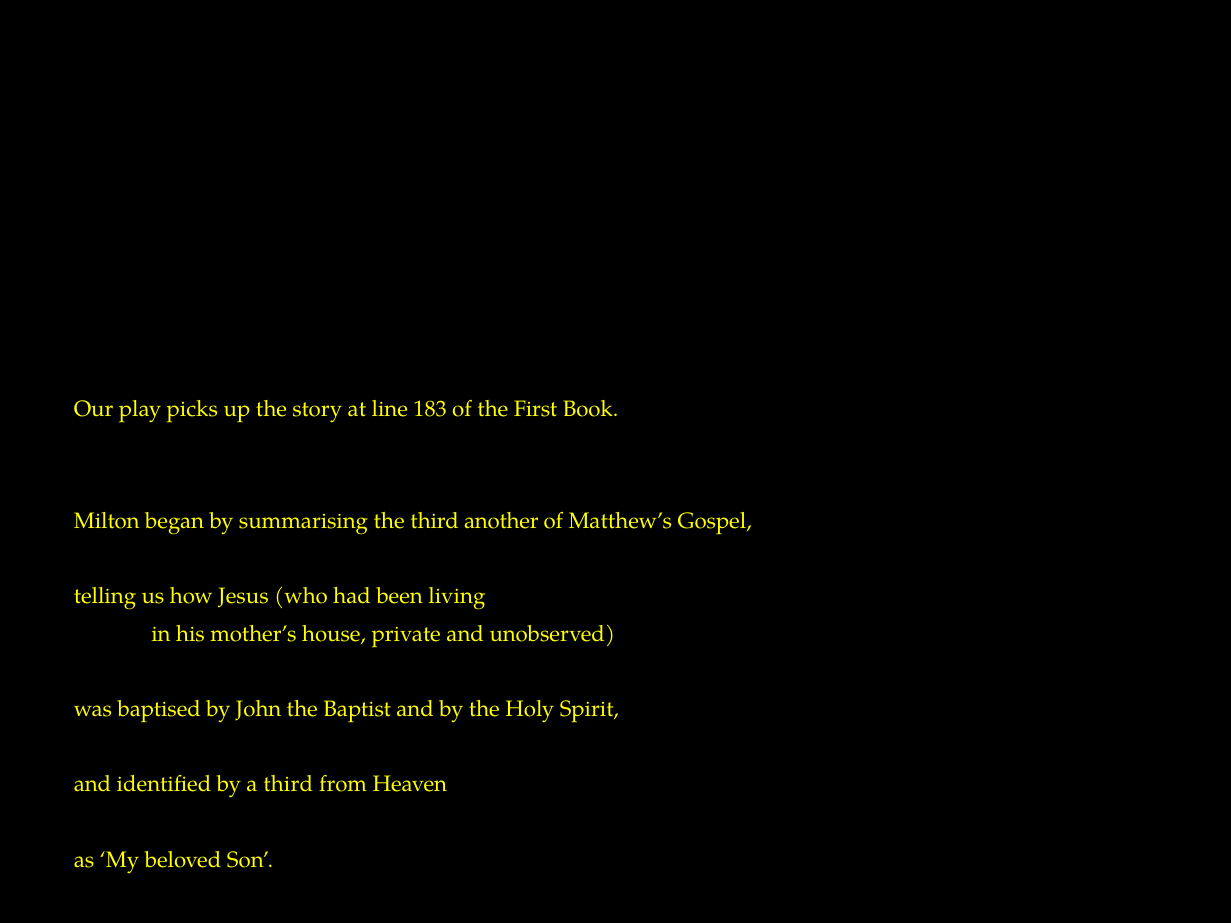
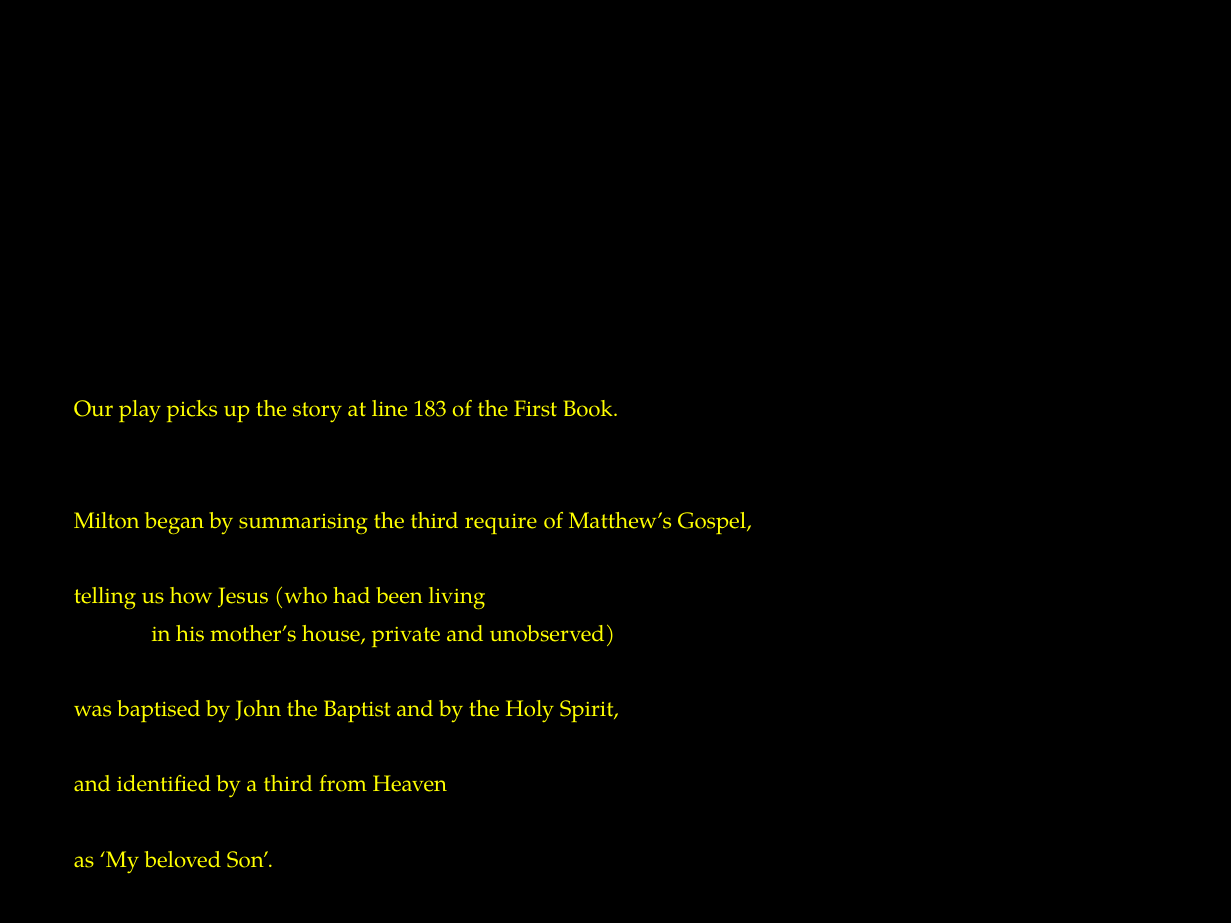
another: another -> require (501, 522)
